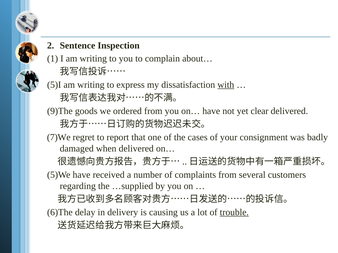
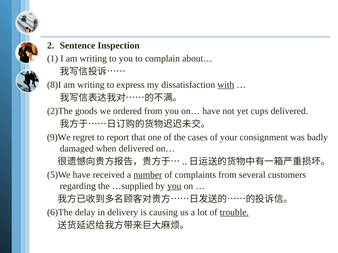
5)I: 5)I -> 8)I (54, 85)
9)The: 9)The -> 2)The (60, 111)
clear: clear -> cups (259, 111)
7)We: 7)We -> 9)We (59, 138)
number underline: none -> present (148, 175)
you underline: none -> present (174, 186)
